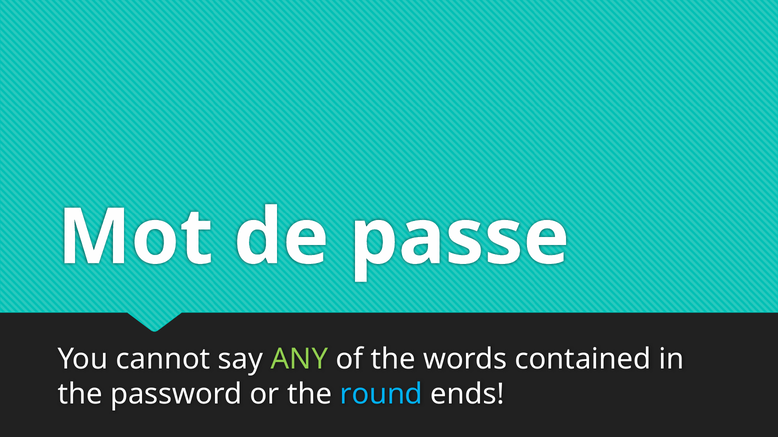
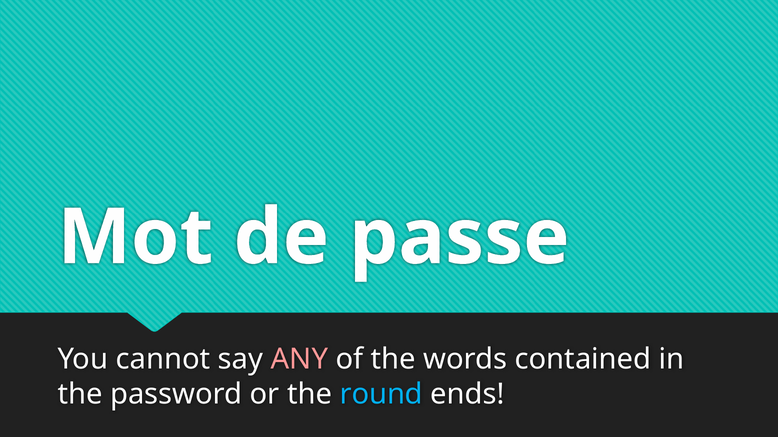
ANY colour: light green -> pink (299, 359)
